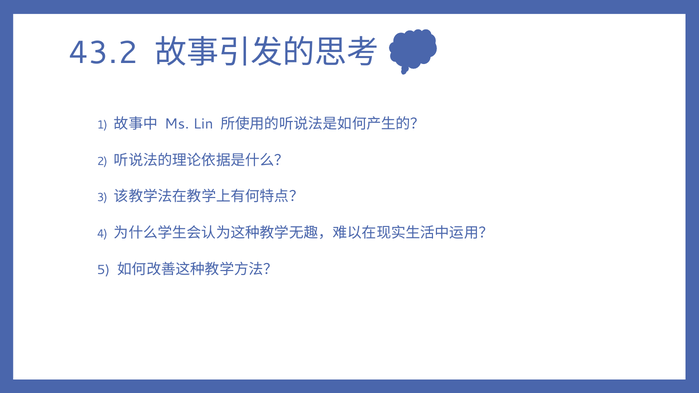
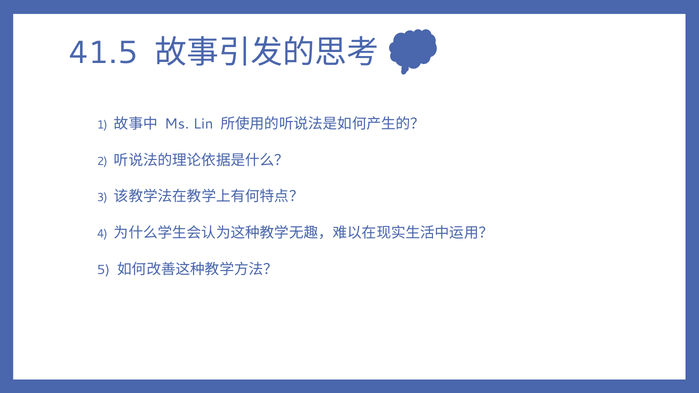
43.2: 43.2 -> 41.5 (103, 53)
